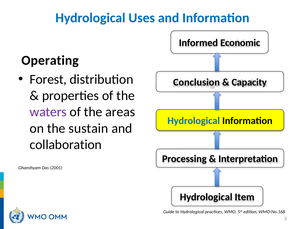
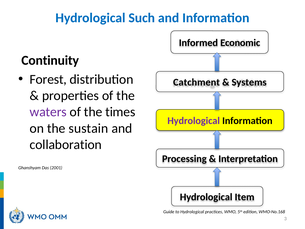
Uses: Uses -> Such (142, 18)
Operating: Operating -> Continuity (50, 60)
Conclusion: Conclusion -> Catchment (196, 82)
Capacity: Capacity -> Systems (249, 82)
areas: areas -> times (120, 112)
Hydrological colour: blue -> purple (194, 121)
